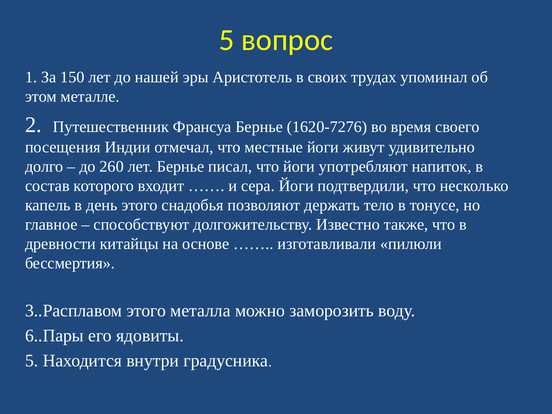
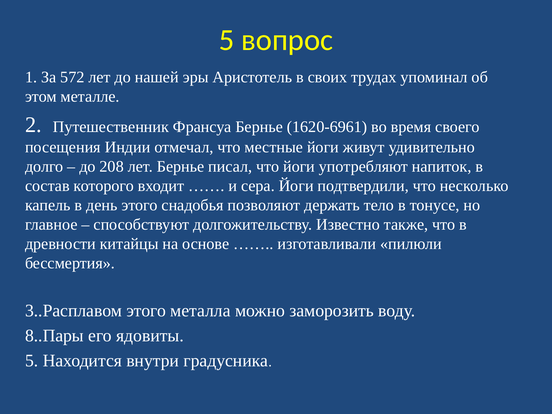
150: 150 -> 572 (72, 77)
1620-7276: 1620-7276 -> 1620-6961 (327, 127)
260: 260 -> 208 (112, 167)
6..Пары: 6..Пары -> 8..Пары (54, 336)
